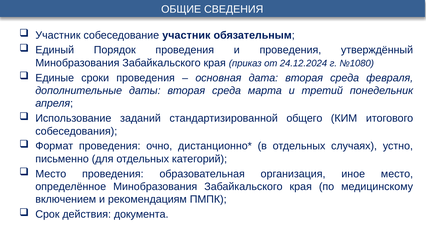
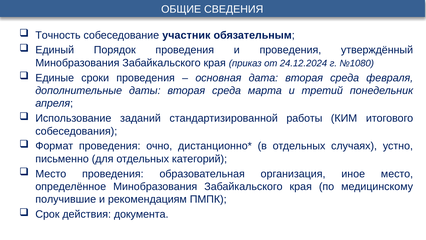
Участник: Участник -> Точность (58, 35)
общего: общего -> работы (304, 118)
включением: включением -> получившие (66, 199)
